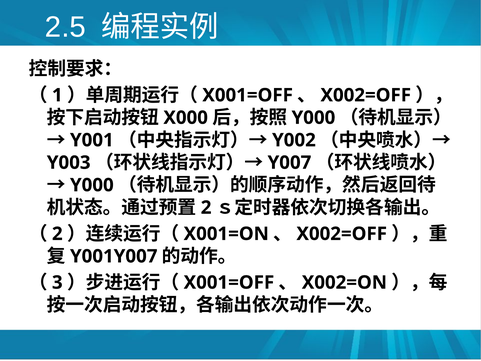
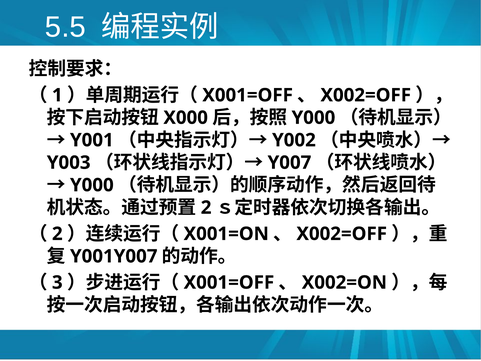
2.5: 2.5 -> 5.5 (65, 27)
